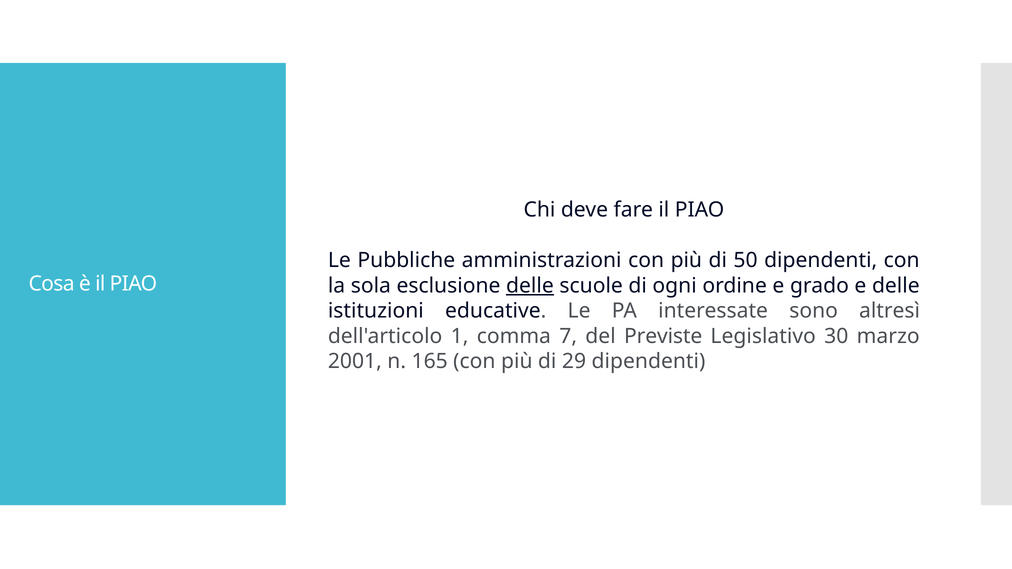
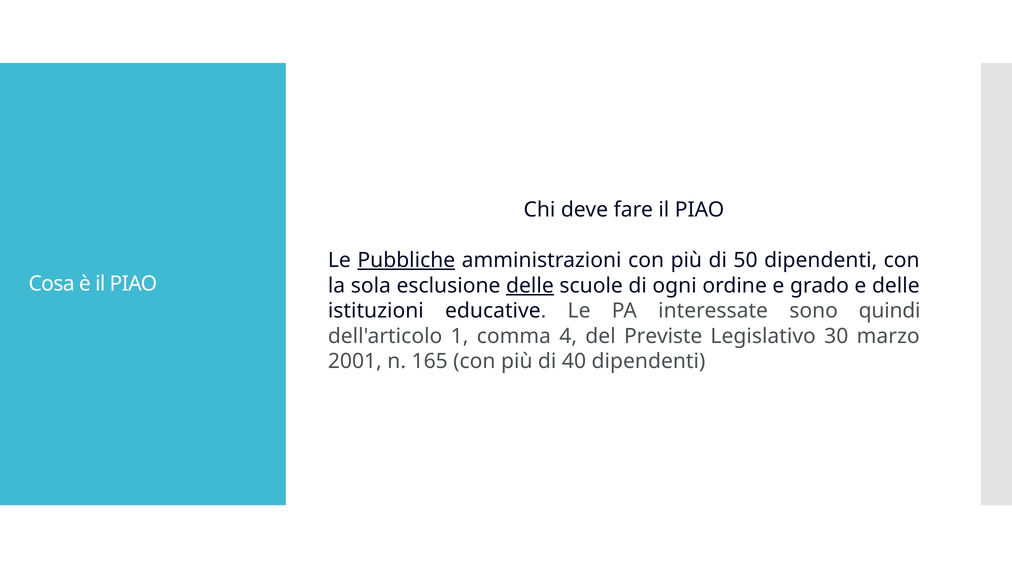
Pubbliche underline: none -> present (406, 260)
altresì: altresì -> quindi (890, 311)
7: 7 -> 4 (568, 336)
29: 29 -> 40 (574, 362)
